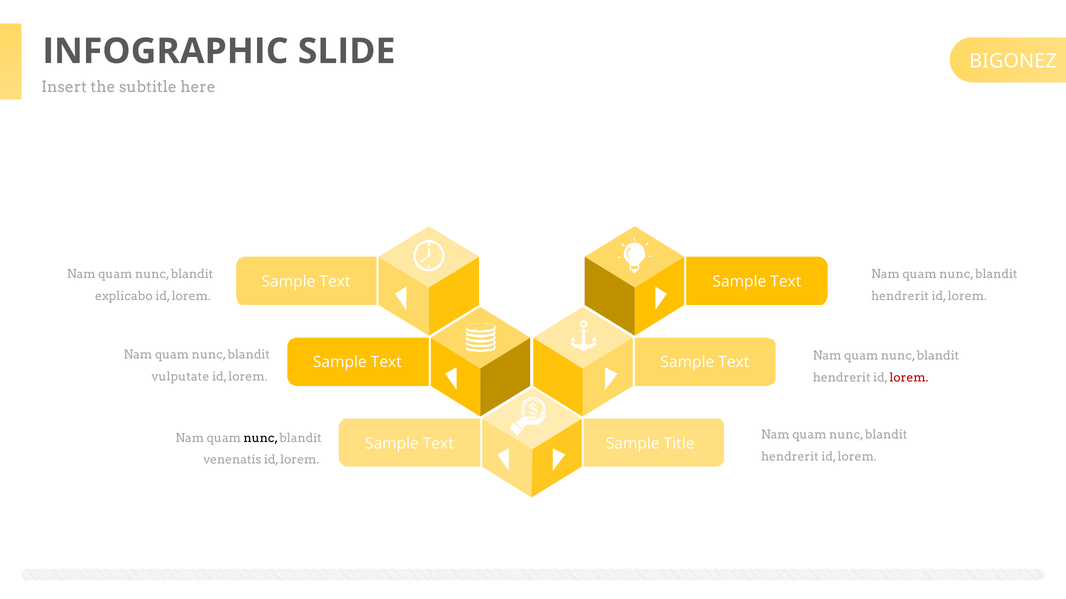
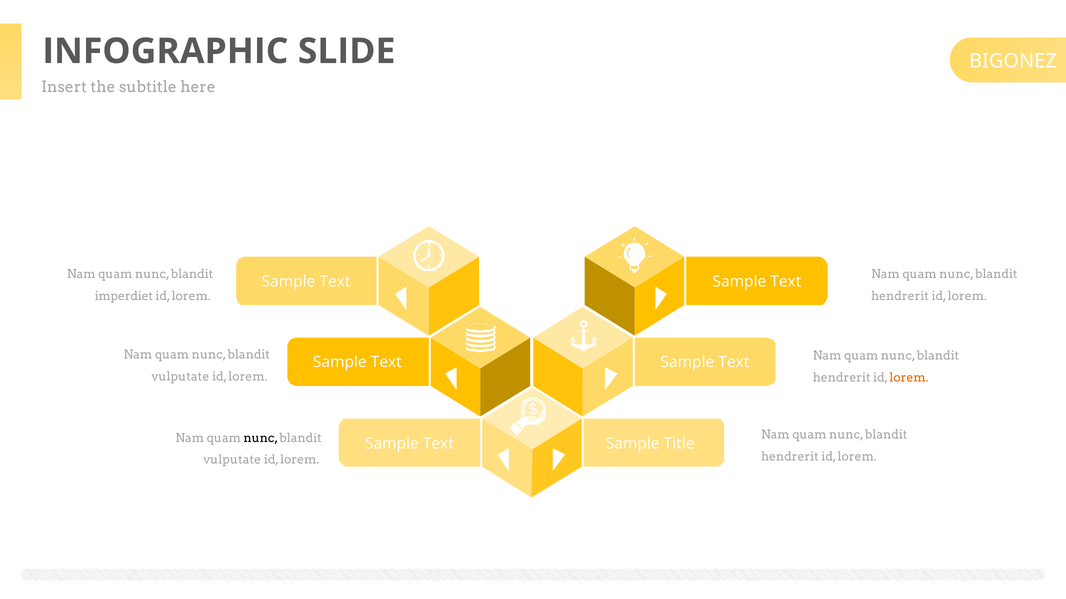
explicabo: explicabo -> imperdiet (124, 296)
lorem colour: red -> orange (909, 378)
venenatis: venenatis -> vulputate (232, 460)
